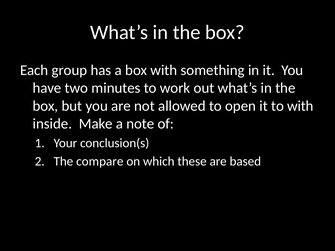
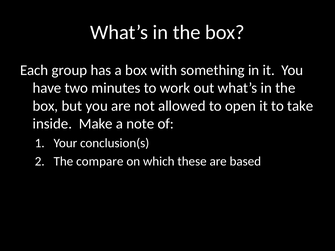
to with: with -> take (300, 106)
